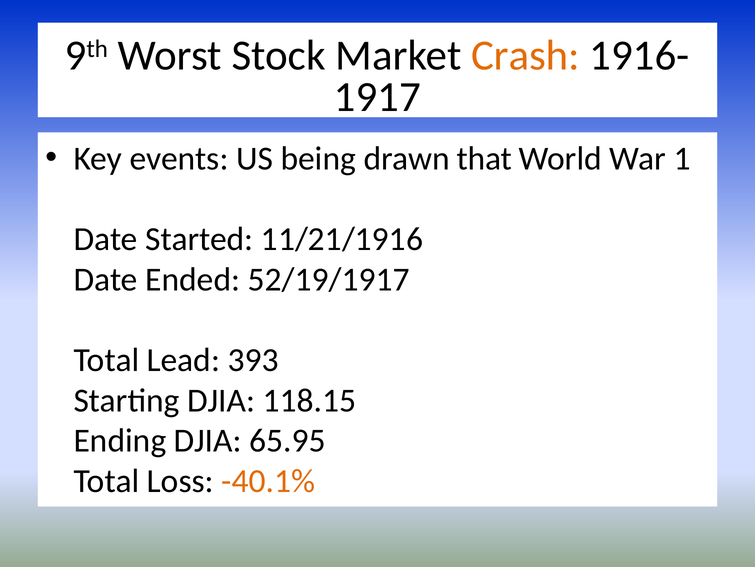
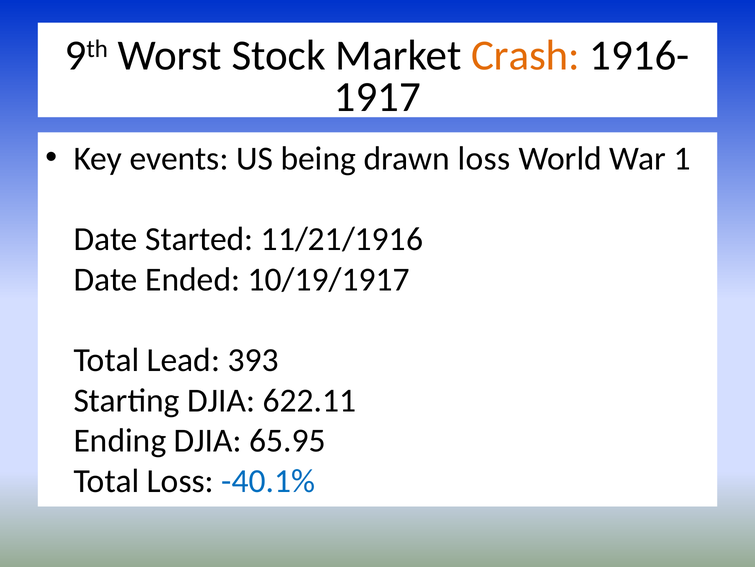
drawn that: that -> loss (484, 158)
52/19/1917: 52/19/1917 -> 10/19/1917 (329, 279)
118.15: 118.15 -> 622.11 (310, 400)
-40.1% colour: orange -> blue (268, 481)
